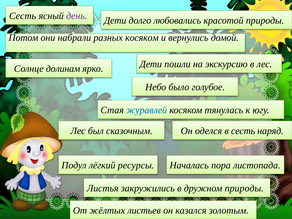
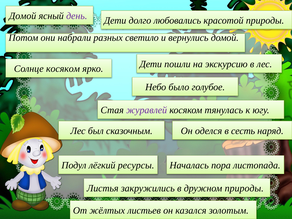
Сесть: Сесть -> Домой (23, 16)
разных косяком: косяком -> светило (142, 38)
Солнце долинам: долинам -> косяком (63, 69)
журавлей colour: blue -> purple (147, 110)
